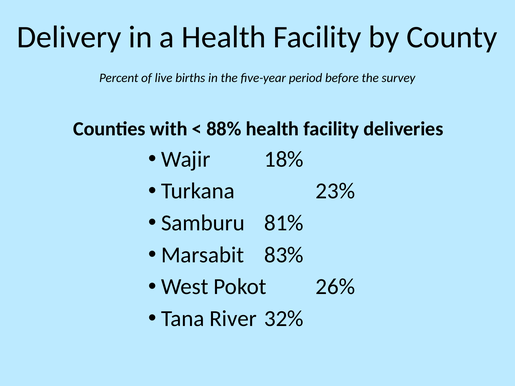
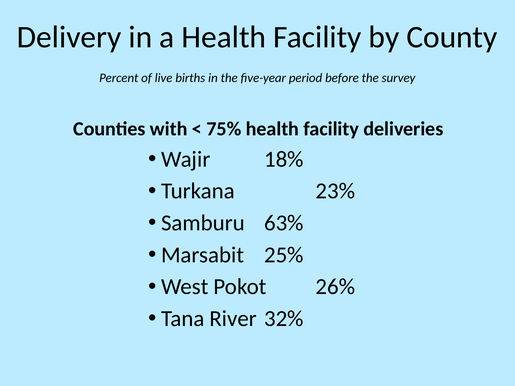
88%: 88% -> 75% (224, 129)
81%: 81% -> 63% (284, 223)
83%: 83% -> 25% (284, 255)
